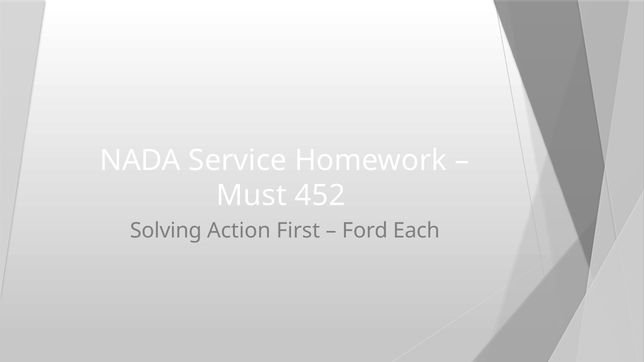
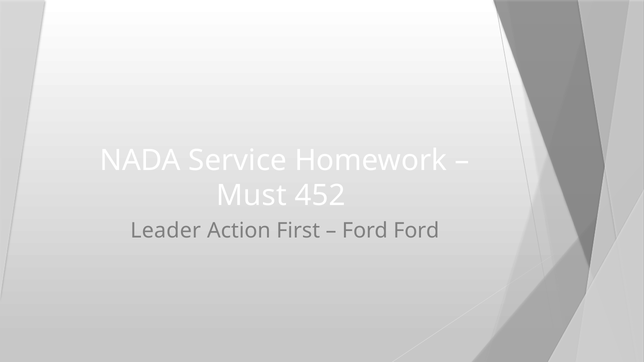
Solving: Solving -> Leader (166, 231)
Ford Each: Each -> Ford (416, 231)
